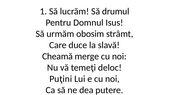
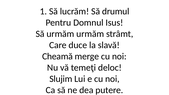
urmăm obosim: obosim -> urmăm (90, 34)
Puţini: Puţini -> Slujim (61, 79)
